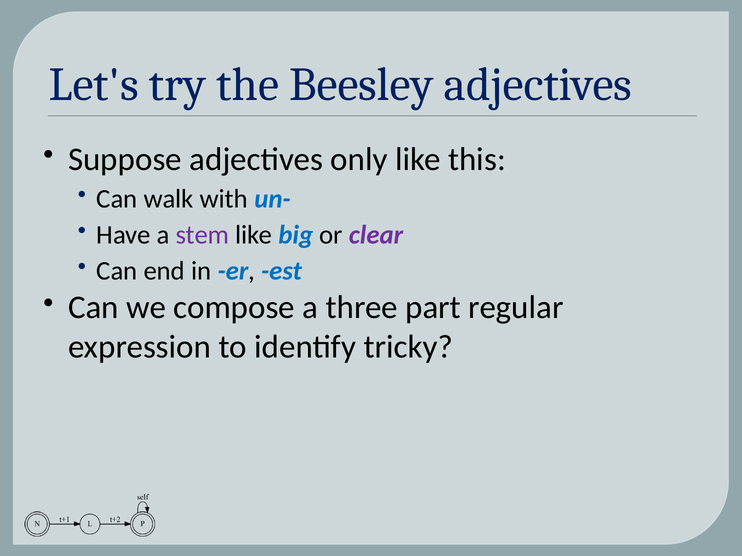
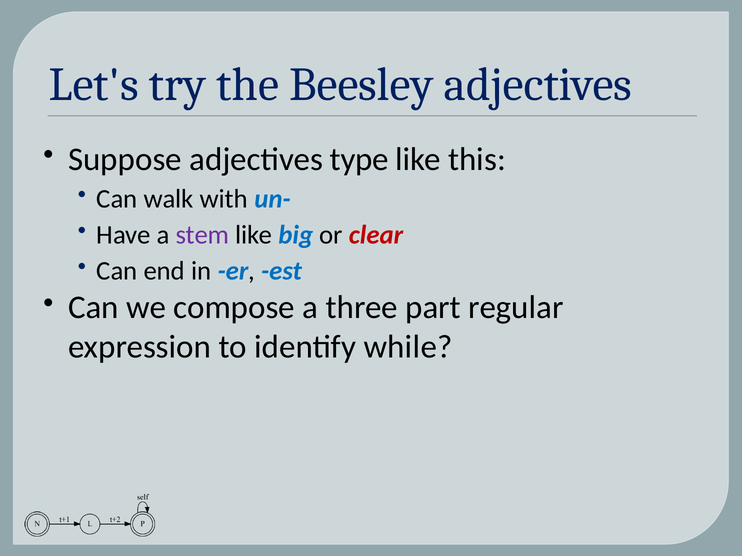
only: only -> type (359, 159)
clear colour: purple -> red (376, 235)
tricky: tricky -> while (408, 347)
